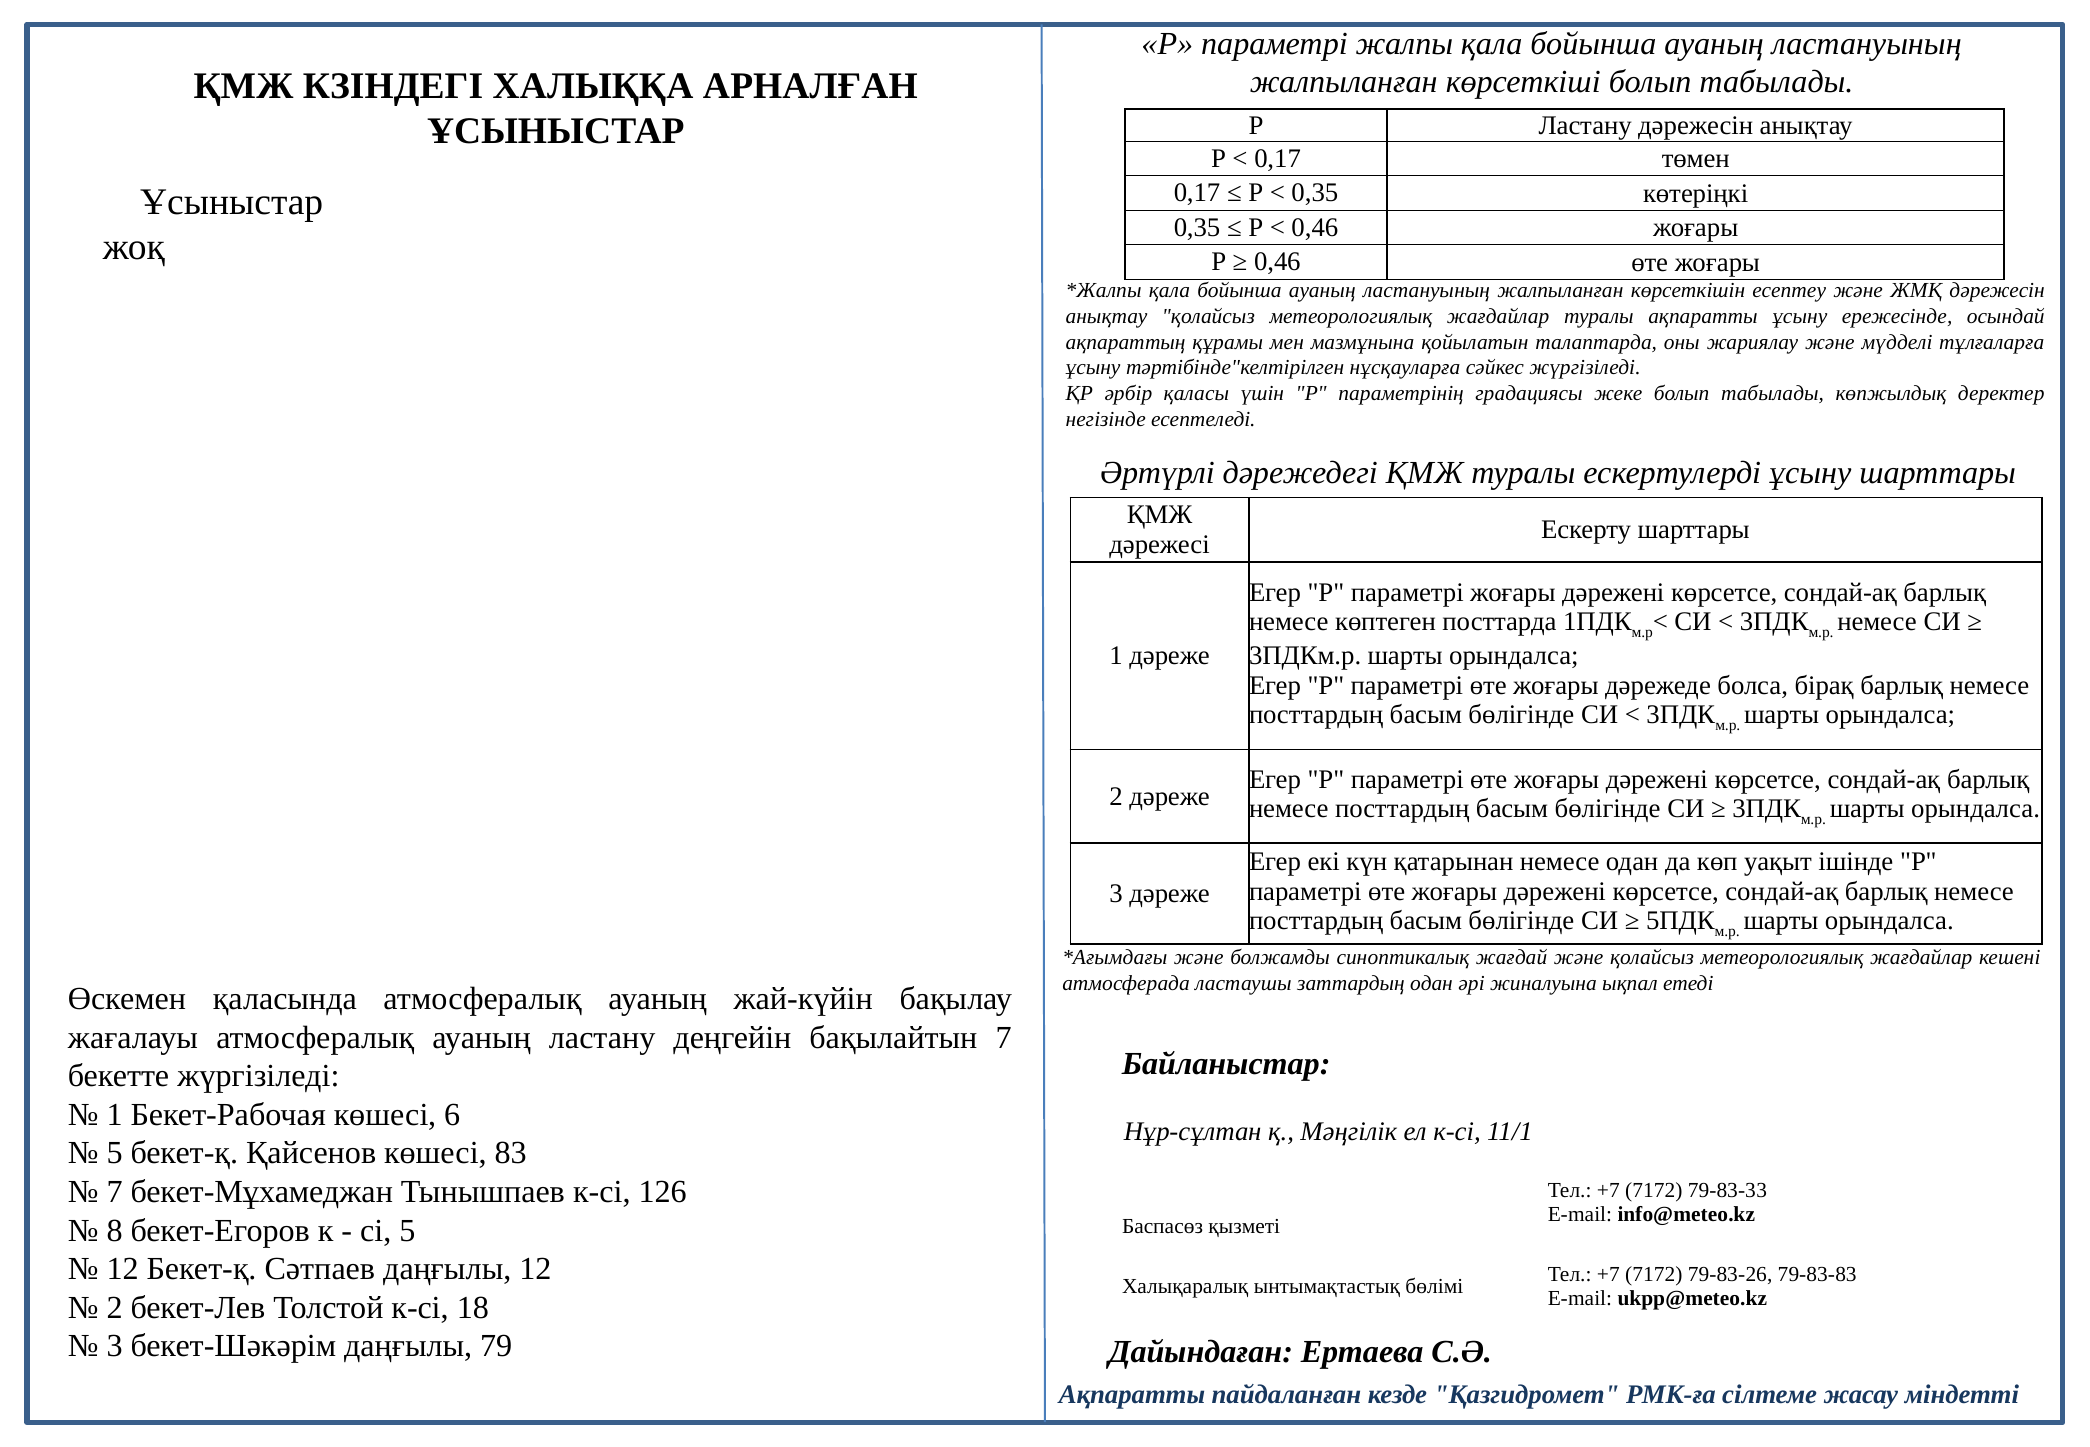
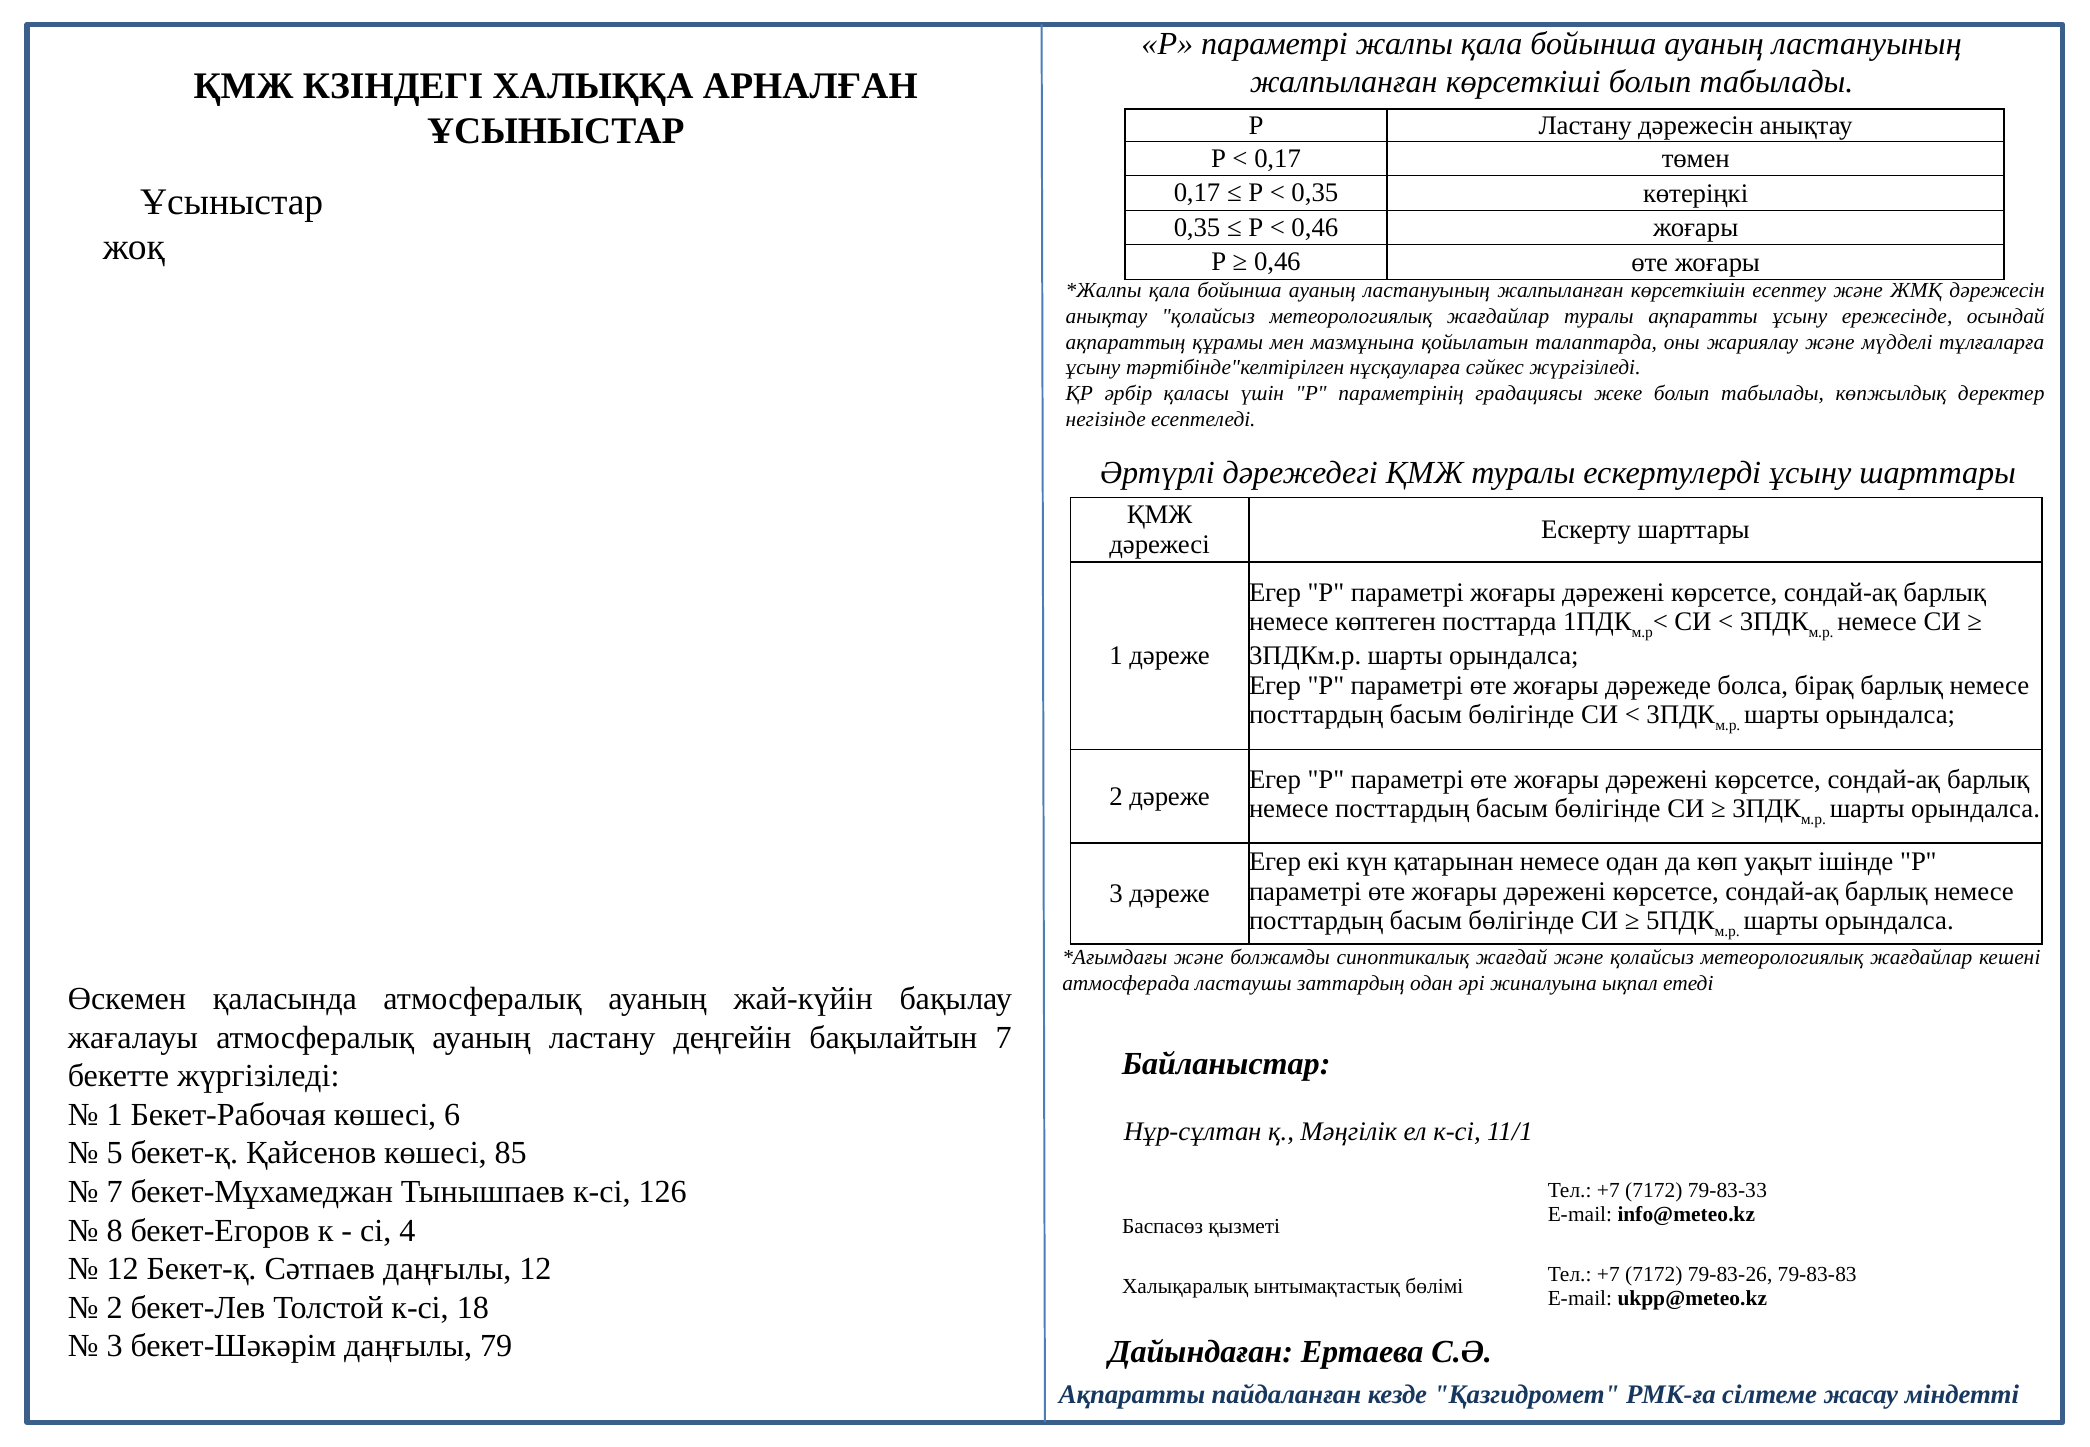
83: 83 -> 85 (511, 1153)
сі 5: 5 -> 4 (407, 1230)
